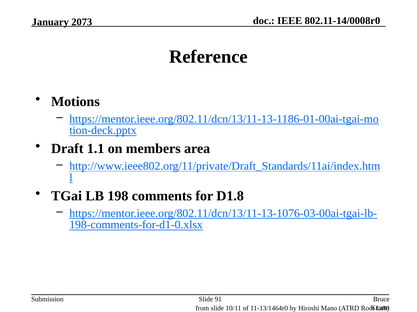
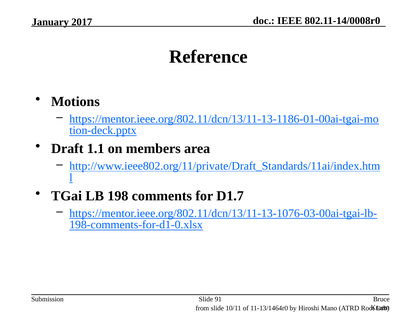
2073: 2073 -> 2017 (82, 22)
D1.8: D1.8 -> D1.7 (230, 196)
